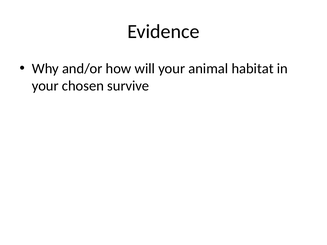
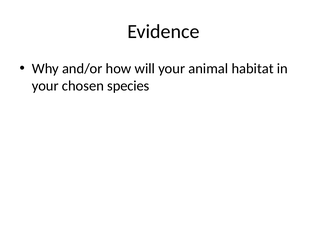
survive: survive -> species (128, 86)
